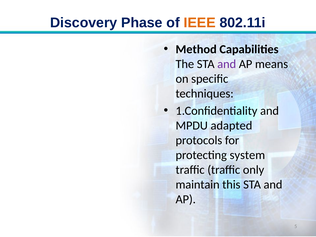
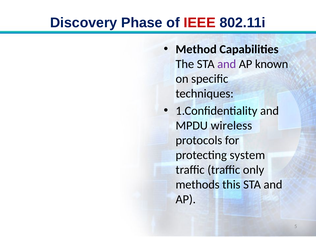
IEEE colour: orange -> red (200, 23)
means: means -> known (272, 64)
adapted: adapted -> wireless (231, 126)
maintain: maintain -> methods (198, 185)
